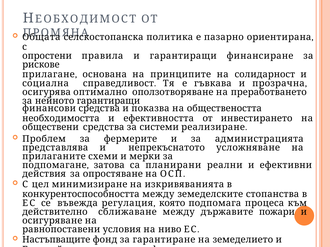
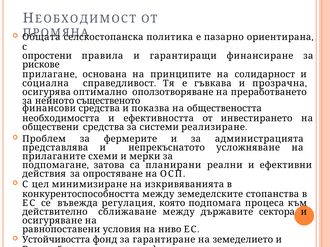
нейното гарантиращи: гарантиращи -> същественото (108, 101)
пожари: пожари -> сектора (277, 212)
Настъпващите: Настъпващите -> Устойчивостта (56, 240)
